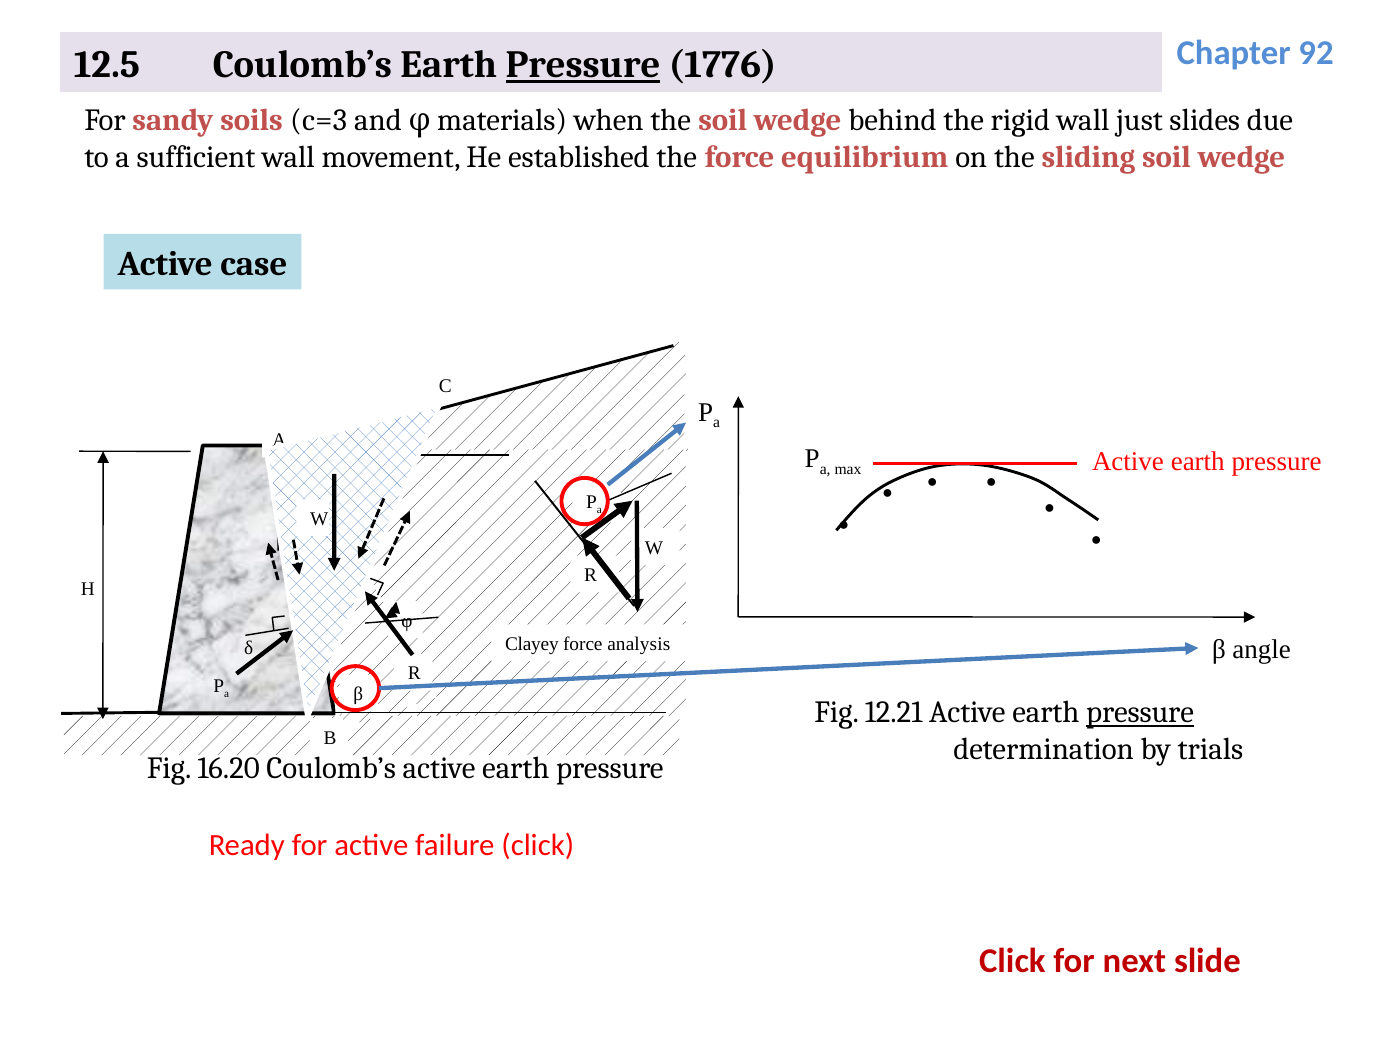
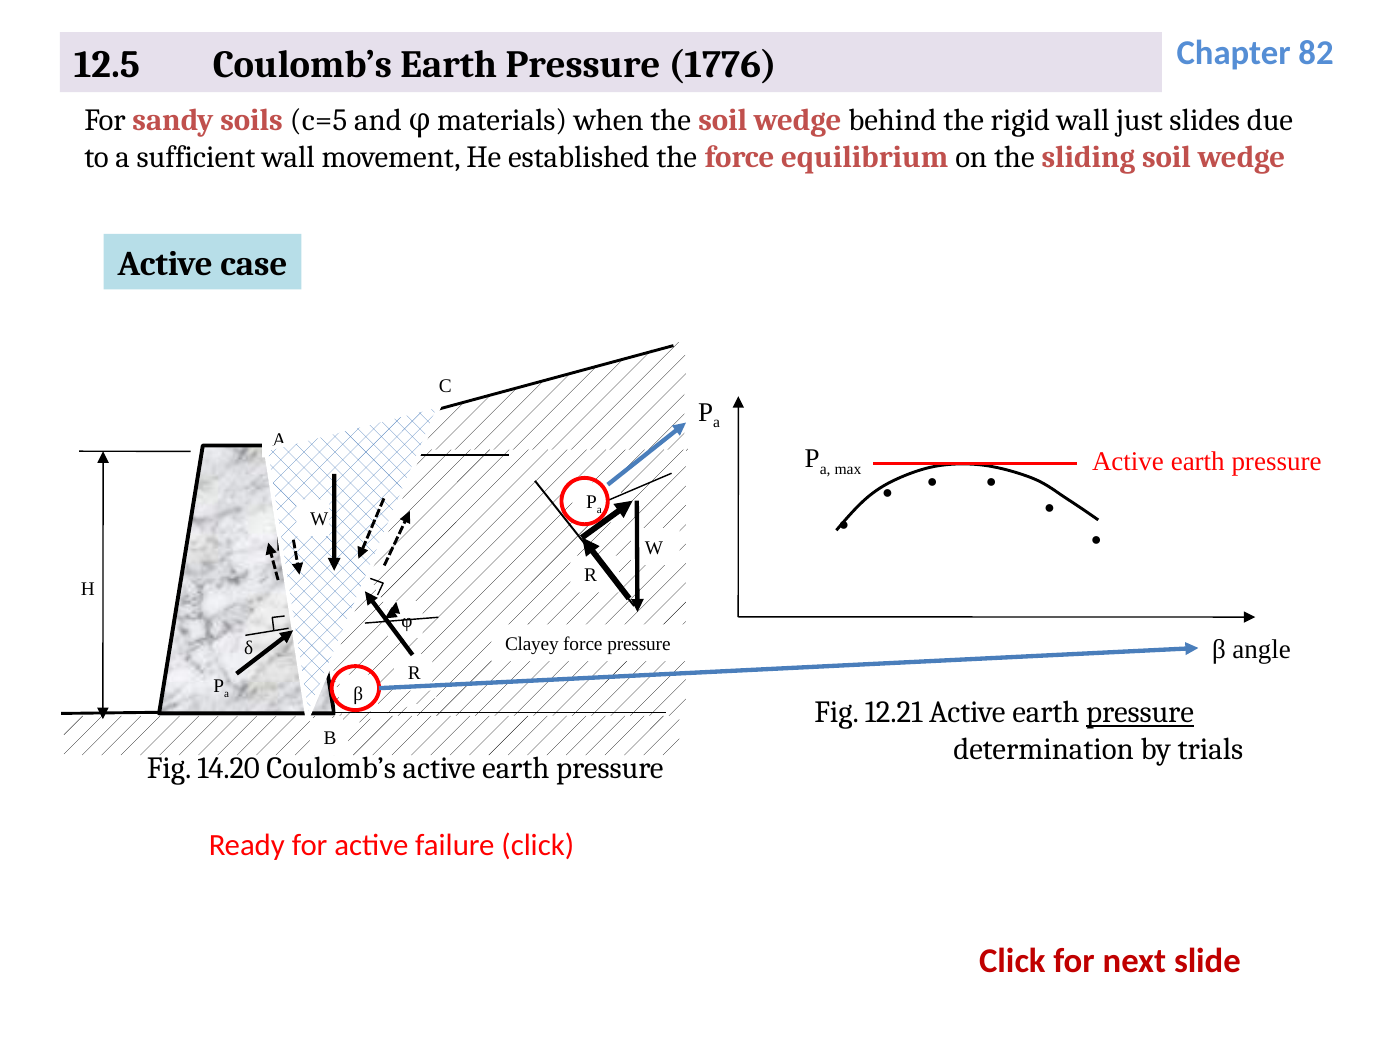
92: 92 -> 82 (1316, 53)
Pressure underline: present -> none (583, 65)
c=3: c=3 -> c=5 (319, 120)
force analysis: analysis -> pressure (639, 644)
16.20: 16.20 -> 14.20 (229, 768)
